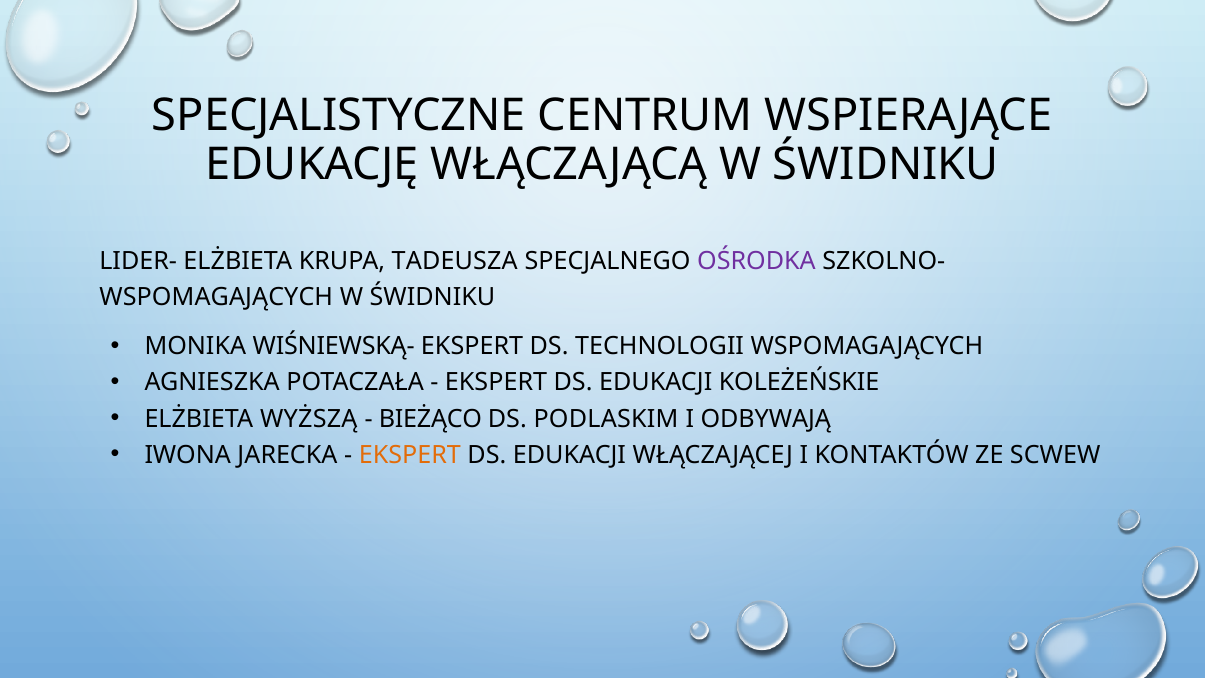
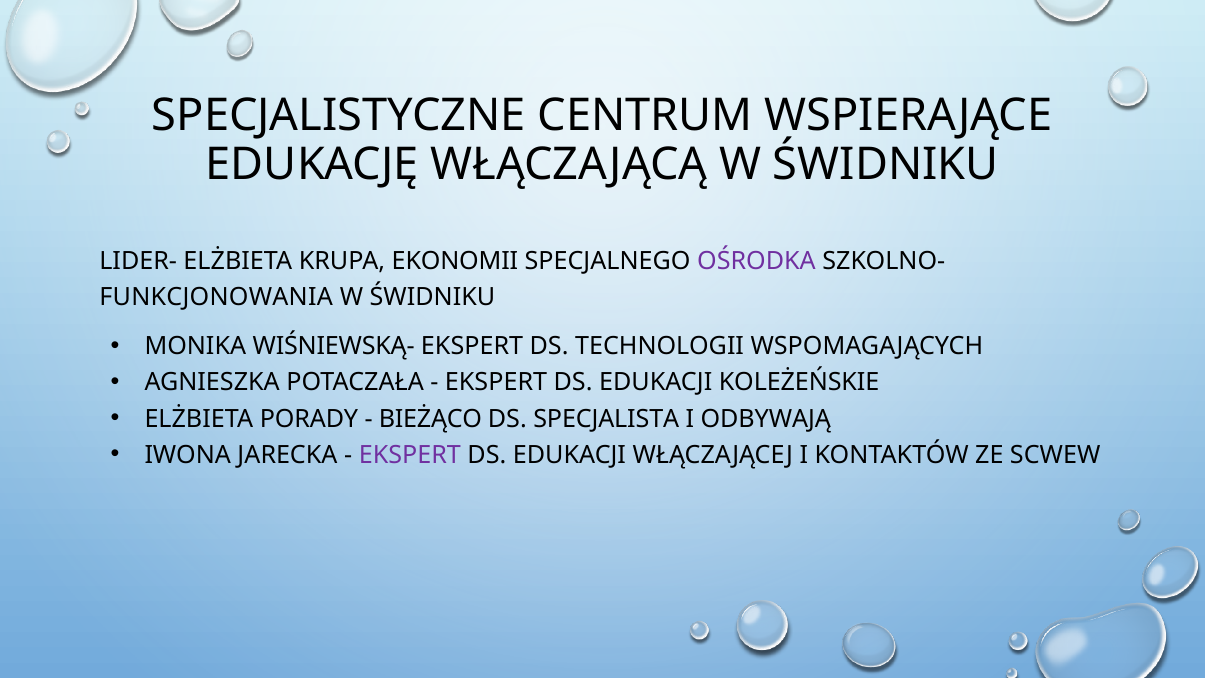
TADEUSZA: TADEUSZA -> EKONOMII (455, 261)
WSPOMAGAJĄCYCH: WSPOMAGAJĄCYCH -> FUNKCJONOWANIA (216, 298)
WYŻSZĄ: WYŻSZĄ -> PORADY (309, 419)
PODLASKIM: PODLASKIM -> SPECJALISTA (606, 419)
EKSPERT colour: orange -> purple (410, 455)
